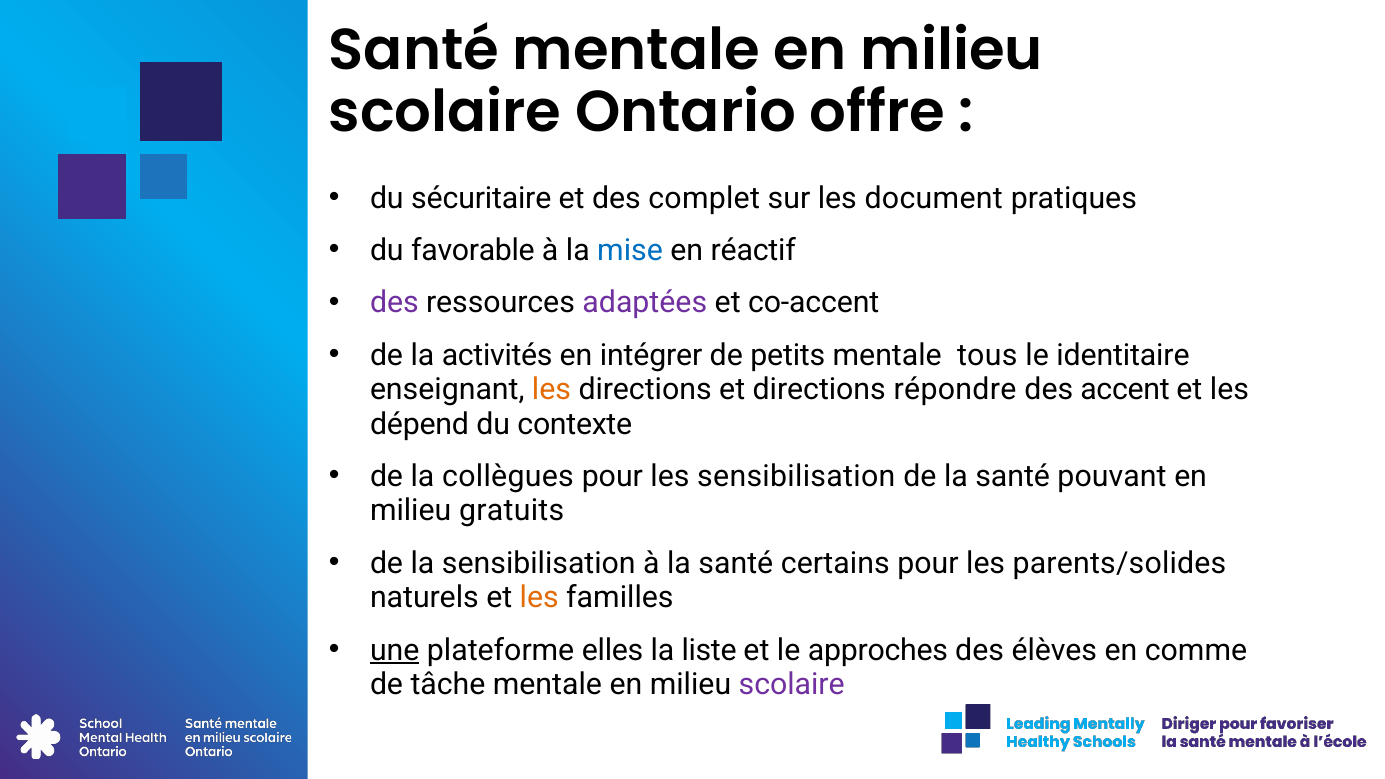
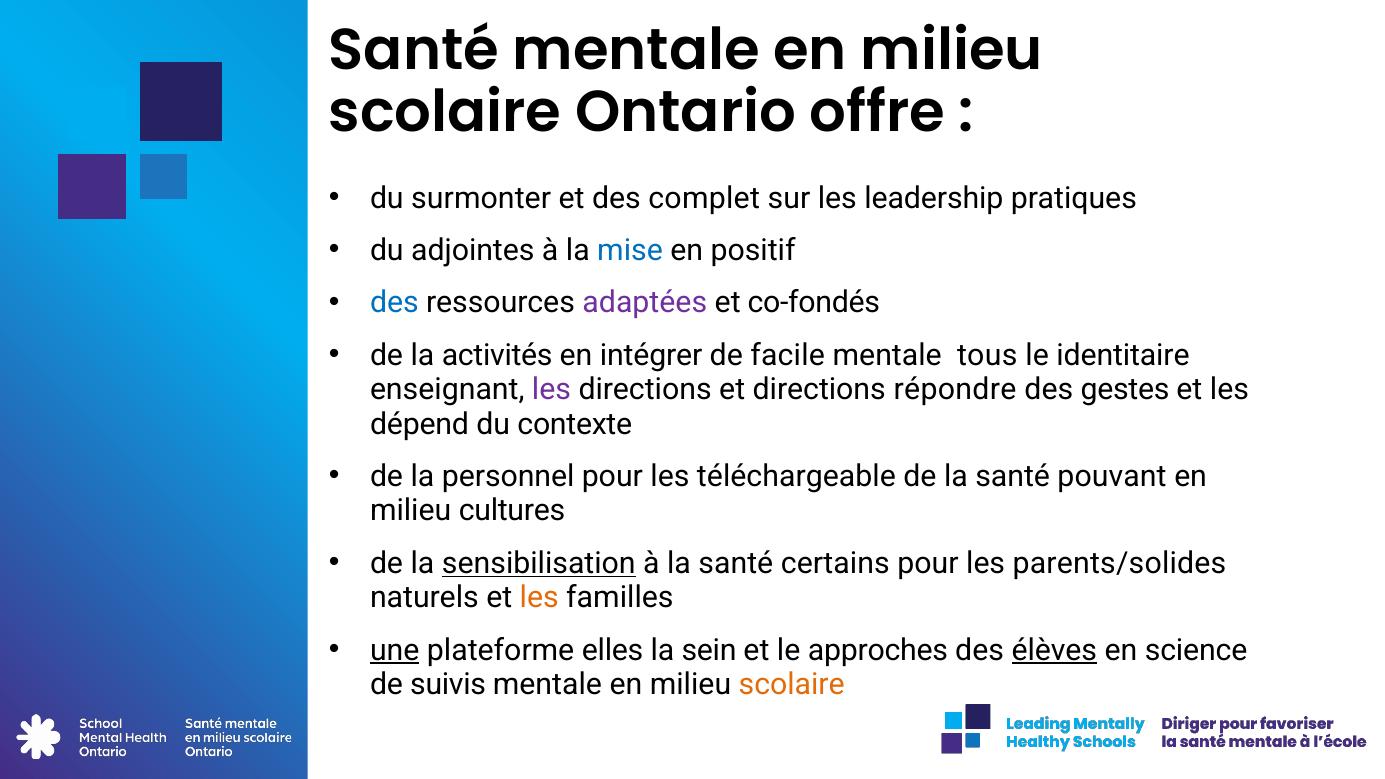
sécuritaire: sécuritaire -> surmonter (481, 198)
document: document -> leadership (934, 198)
favorable: favorable -> adjointes (473, 251)
réactif: réactif -> positif (753, 251)
des colour: purple -> blue (394, 303)
co-accent: co-accent -> co-fondés (814, 303)
petits: petits -> facile (788, 355)
les colour: orange -> purple (551, 390)
accent: accent -> gestes (1125, 390)
collègues: collègues -> personnel (508, 477)
les sensibilisation: sensibilisation -> téléchargeable (796, 477)
gratuits: gratuits -> cultures (512, 511)
sensibilisation underline: none -> present (539, 563)
liste: liste -> sein (709, 650)
élèves underline: none -> present (1054, 650)
comme: comme -> science (1196, 650)
tâche: tâche -> suivis (448, 685)
scolaire colour: purple -> orange (792, 685)
